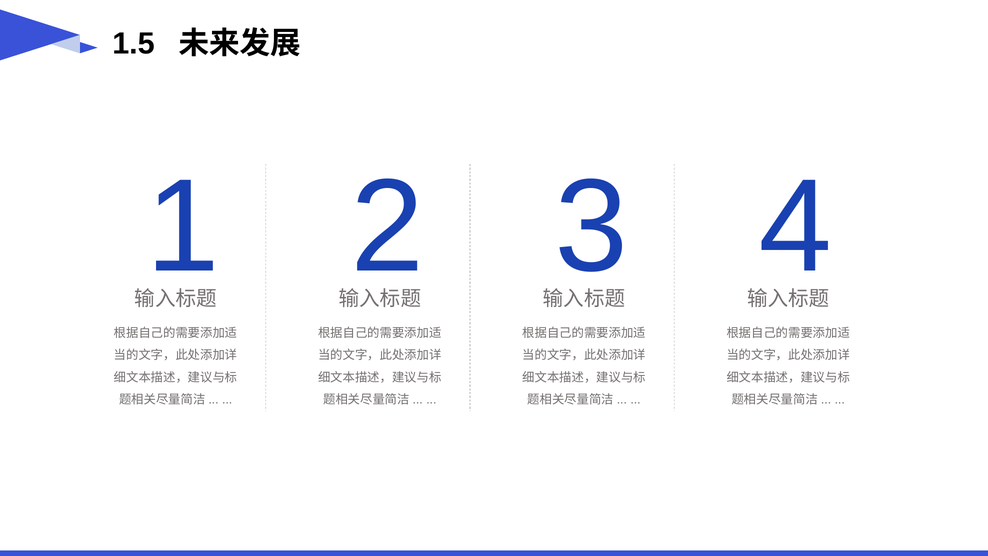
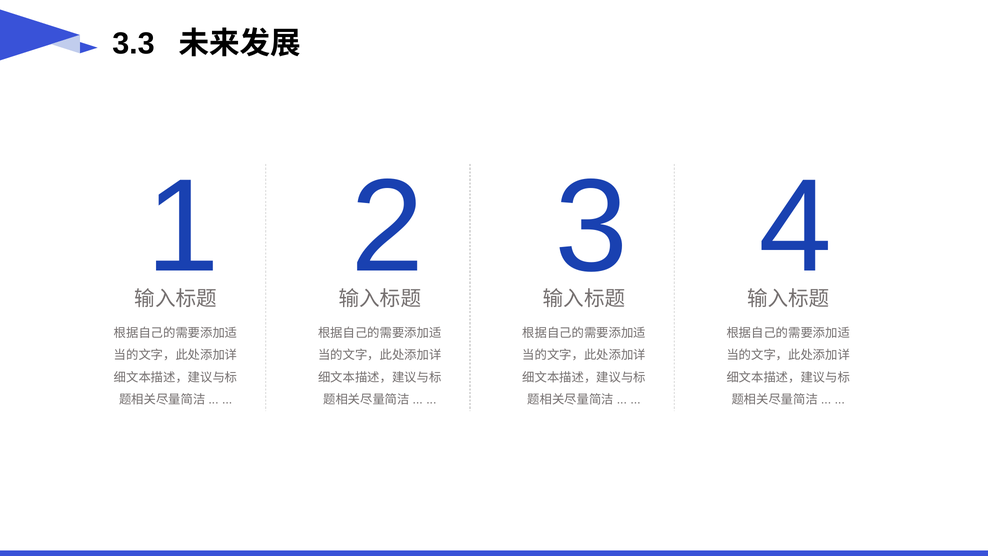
1.5: 1.5 -> 3.3 (133, 43)
